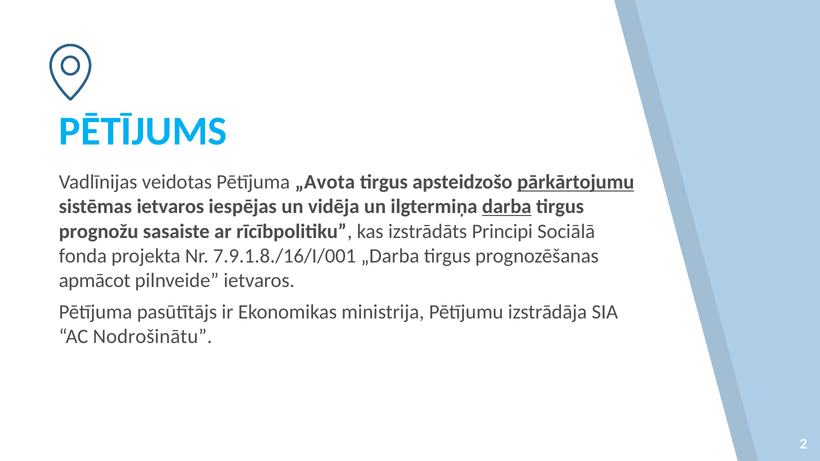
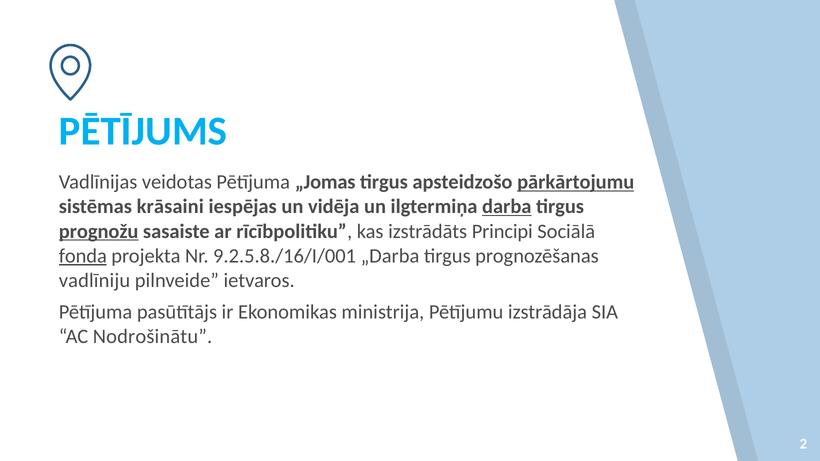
„Avota: „Avota -> „Jomas (325, 182)
sistēmas ietvaros: ietvaros -> krāsaini (170, 207)
prognožu underline: none -> present (99, 231)
fonda underline: none -> present (83, 256)
7.9.1.8./16/I/001: 7.9.1.8./16/I/001 -> 9.2.5.8./16/I/001 (285, 256)
apmācot: apmācot -> vadlīniju (95, 281)
